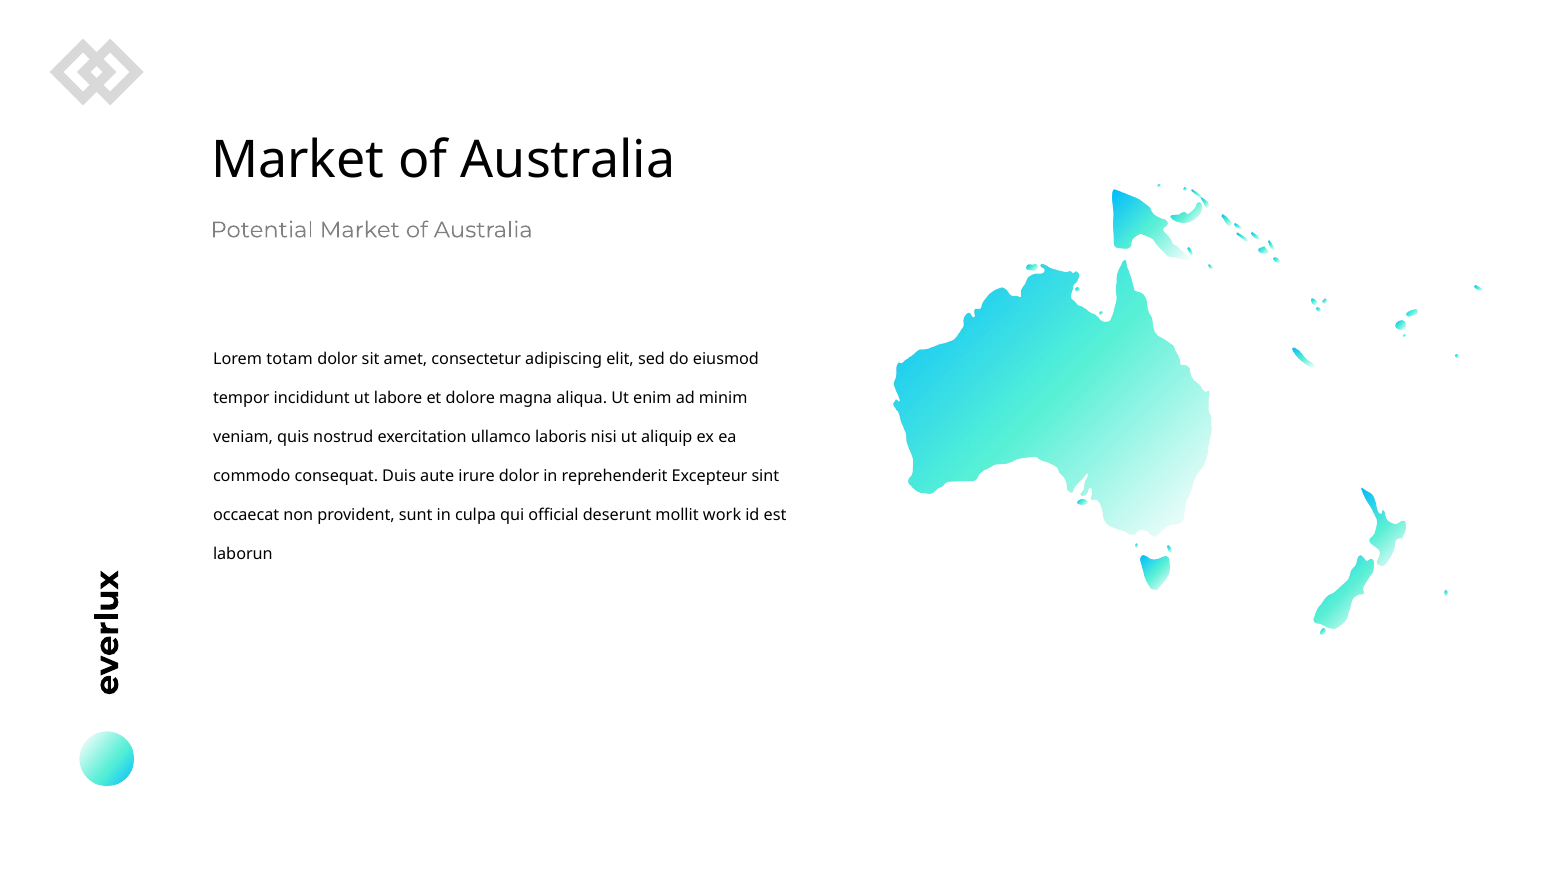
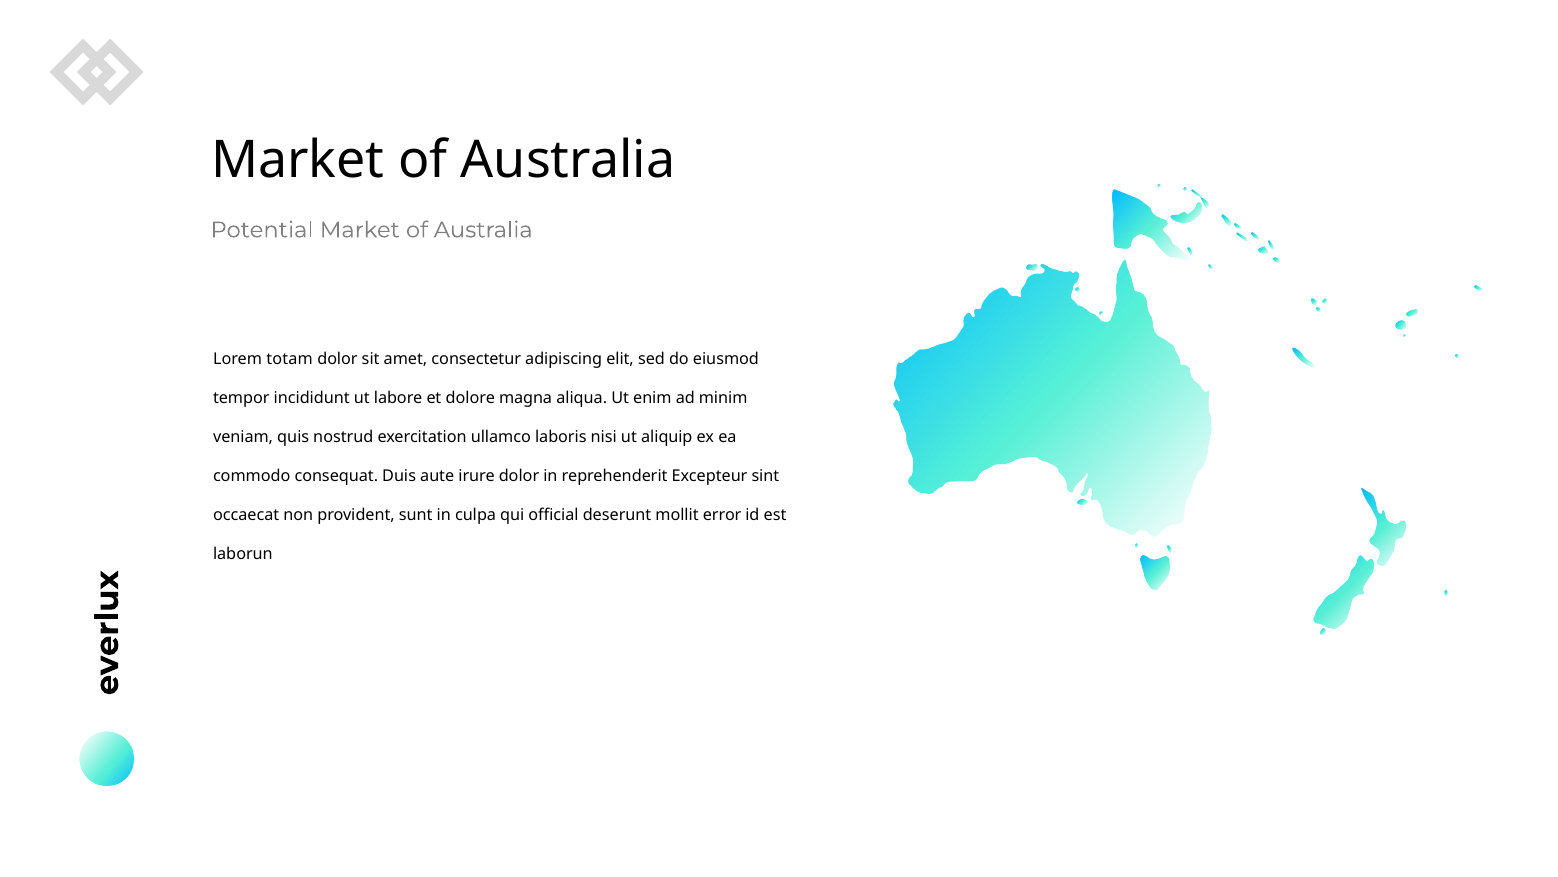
work: work -> error (722, 515)
